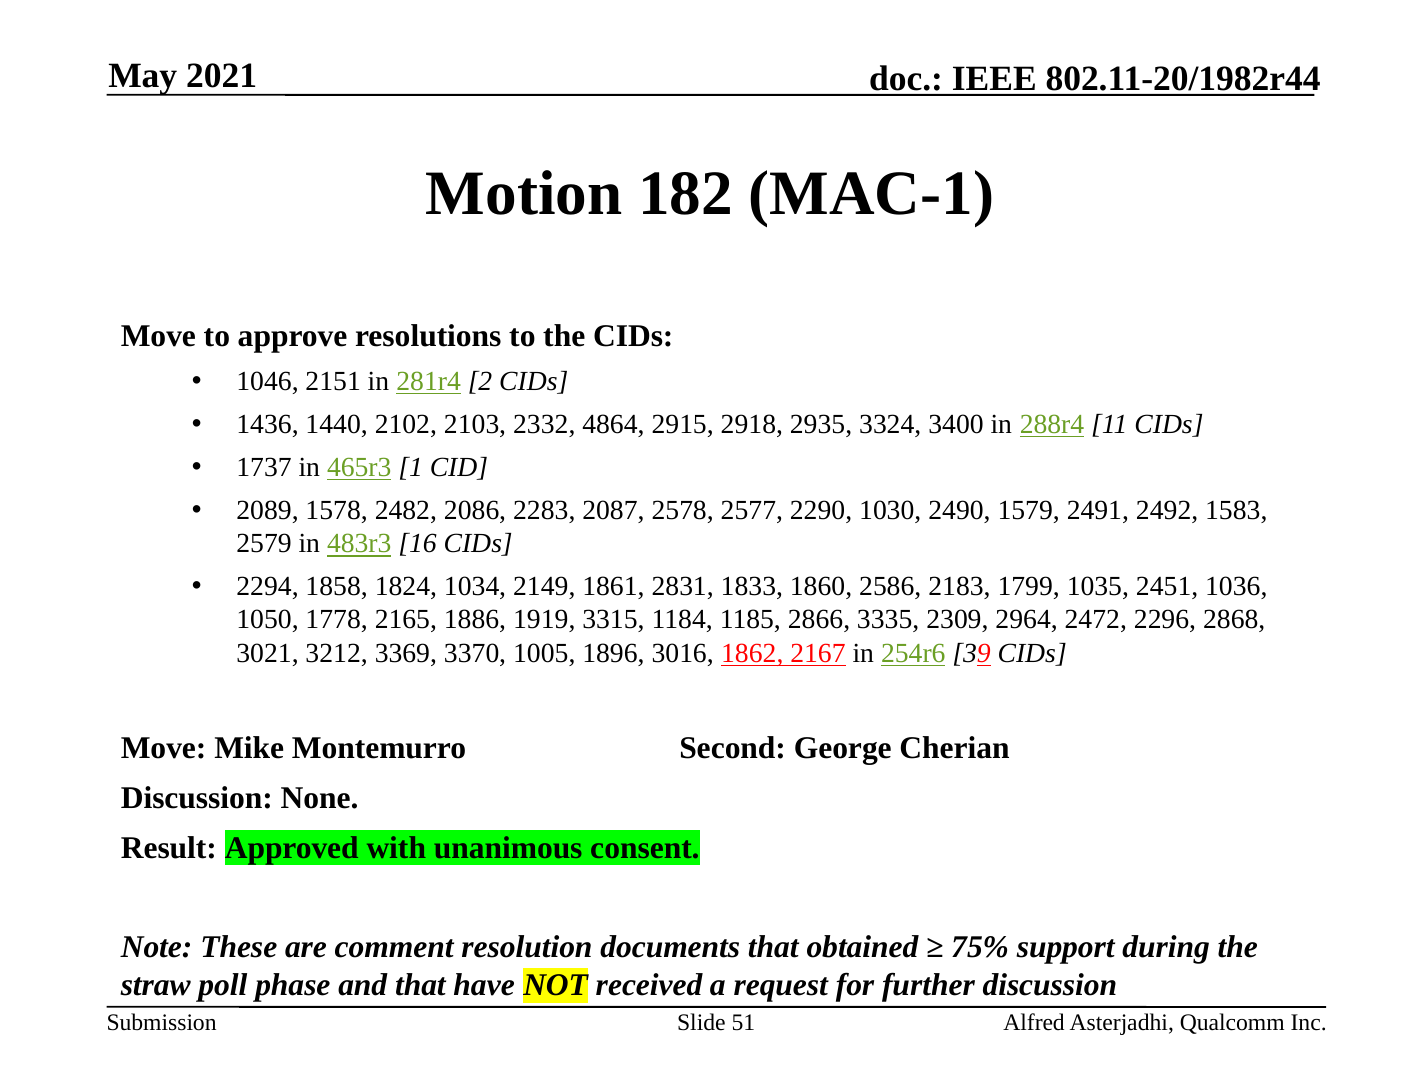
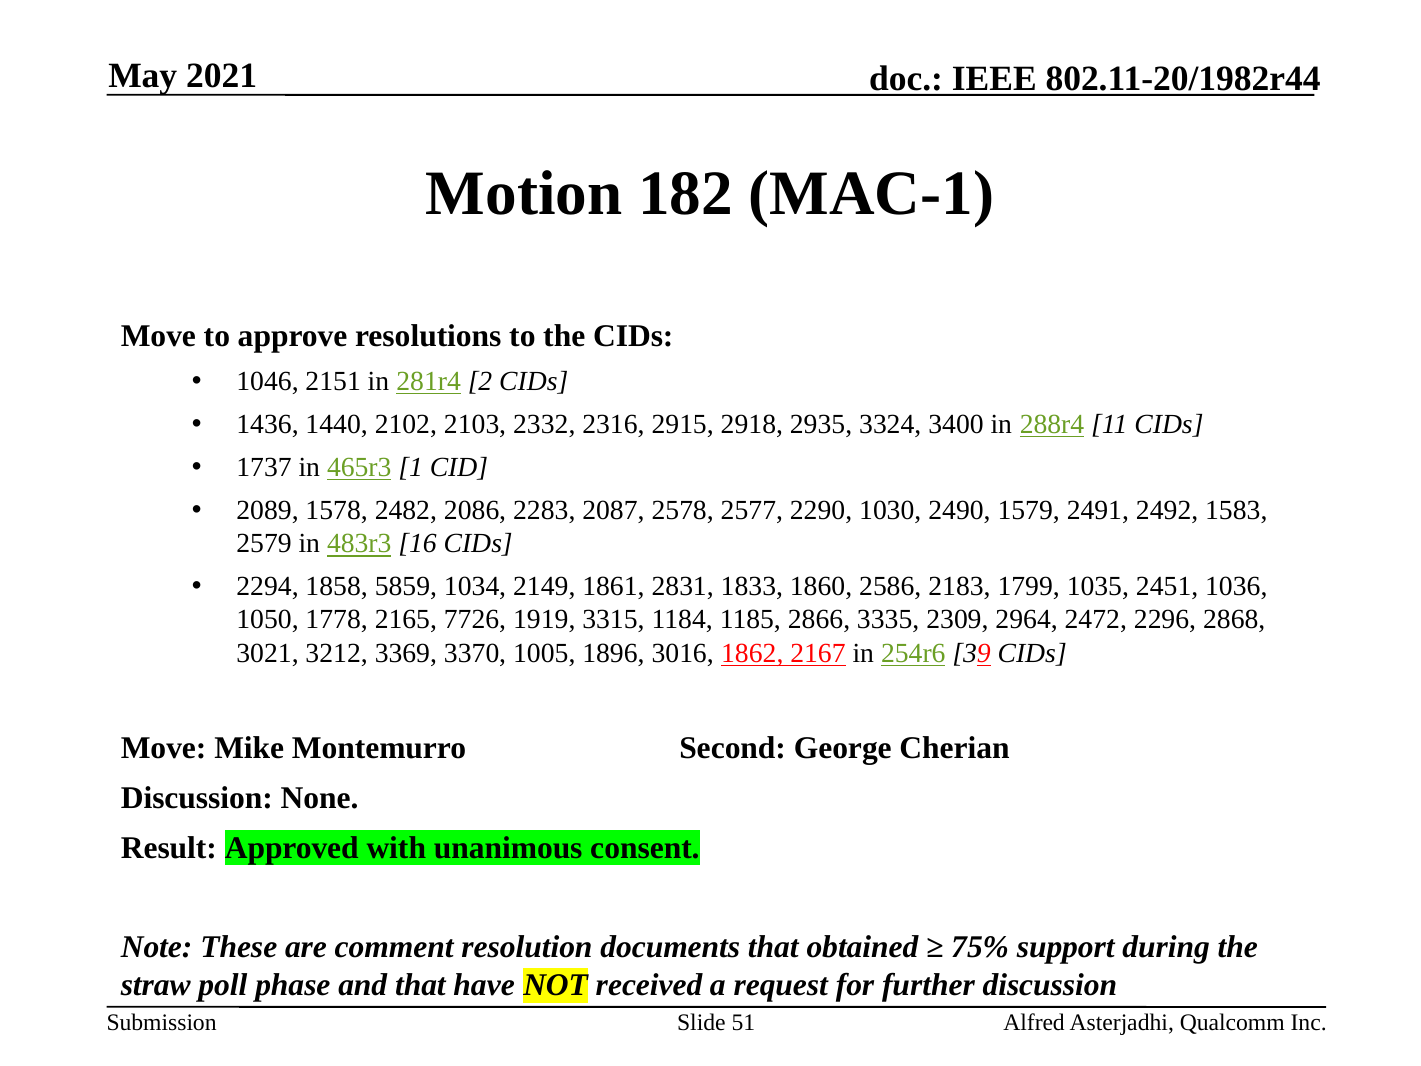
4864: 4864 -> 2316 (613, 424)
1824: 1824 -> 5859 (406, 587)
1886: 1886 -> 7726 (475, 620)
